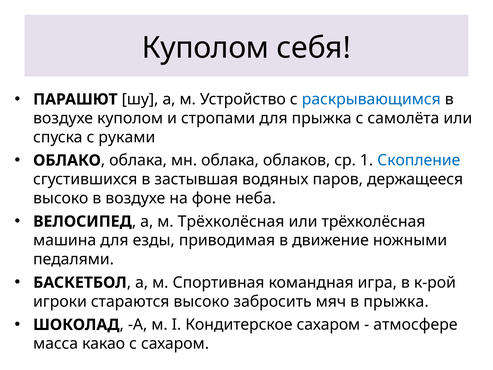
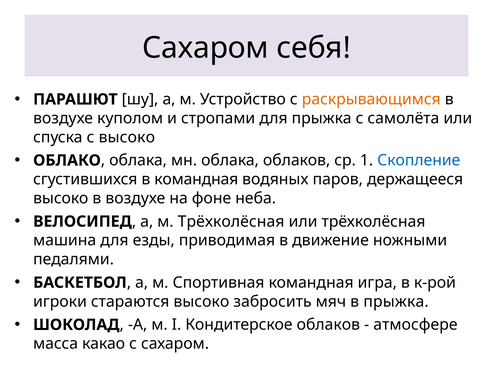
Куполом: Куполом -> Сахаром (205, 48)
раскрывающимся colour: blue -> orange (371, 99)
с руками: руками -> высоко (127, 137)
в застывшая: застывшая -> командная (196, 179)
Кондитерское сахаром: сахаром -> облаков (328, 325)
